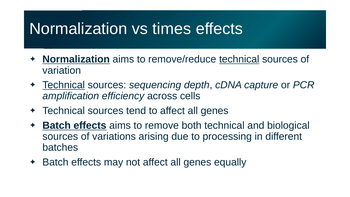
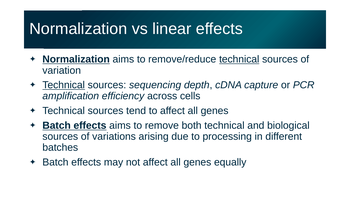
times: times -> linear (172, 29)
